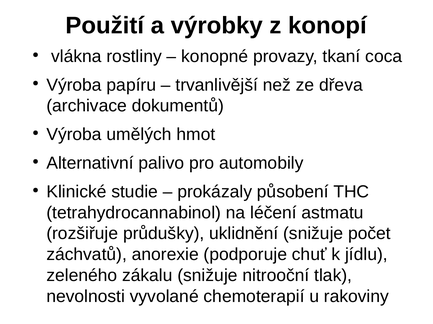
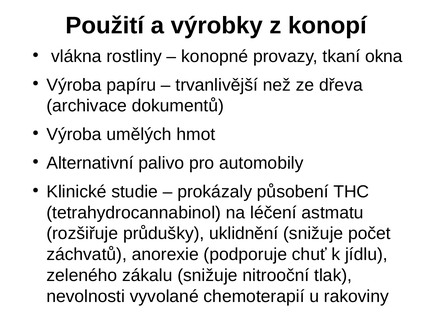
coca: coca -> okna (384, 57)
